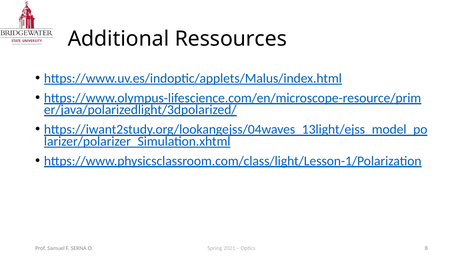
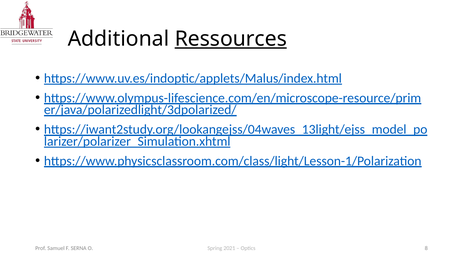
Ressources underline: none -> present (231, 39)
